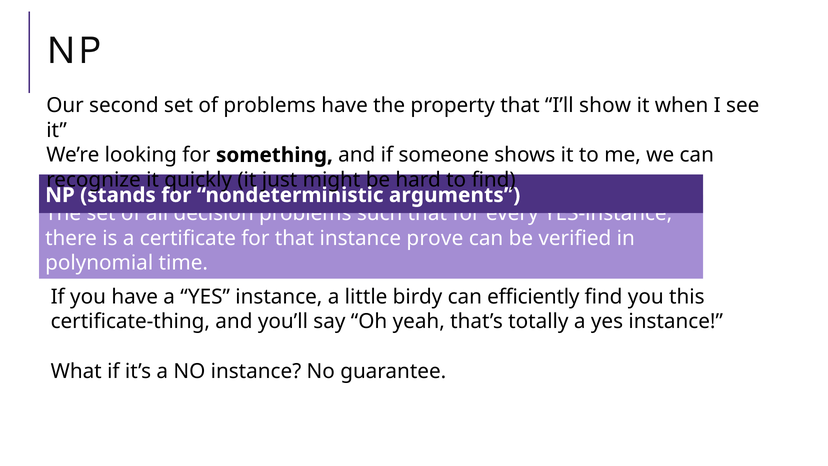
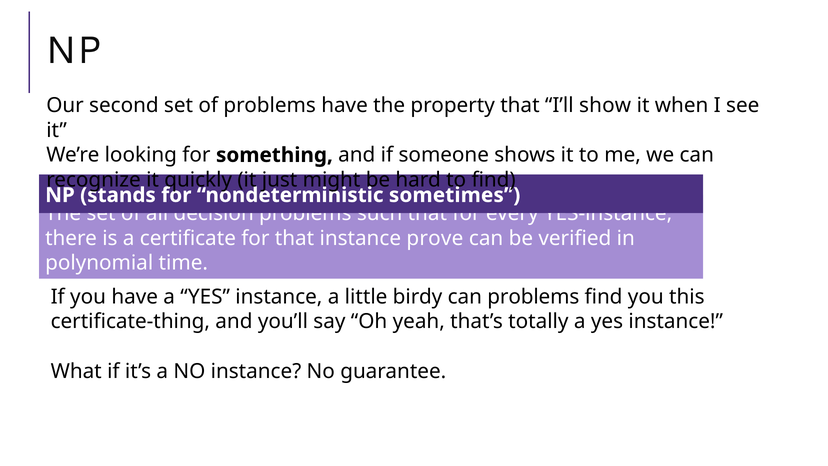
arguments: arguments -> sometimes (455, 195)
can efficiently: efficiently -> problems (533, 297)
